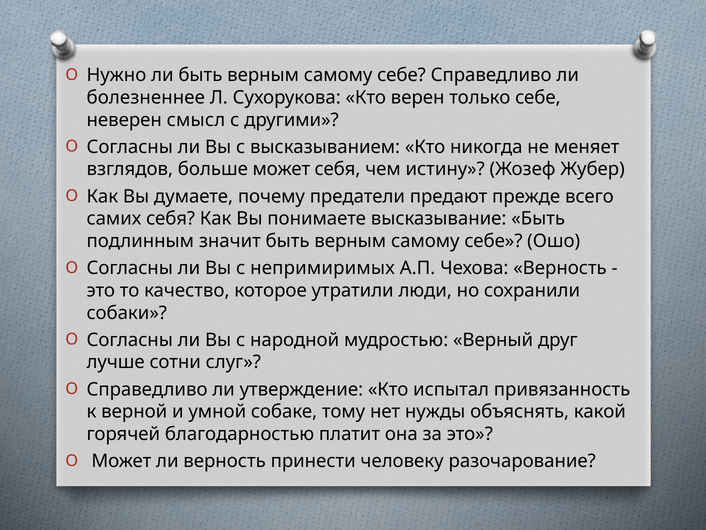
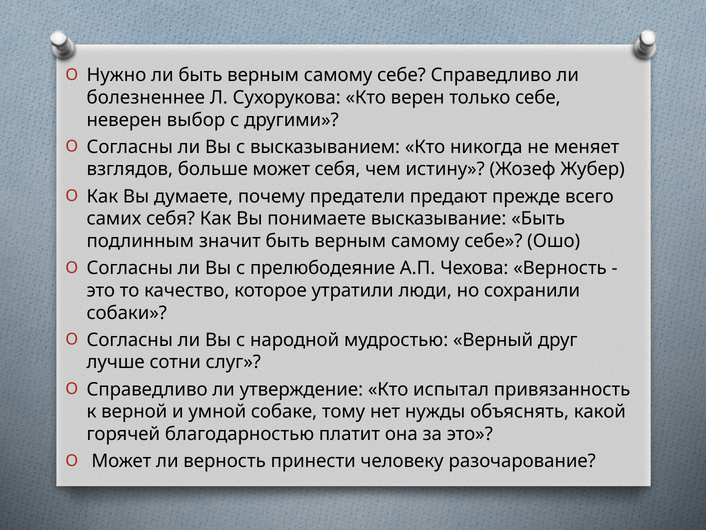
смысл: смысл -> выбор (196, 120)
непримиримых: непримиримых -> прелюбодеяние (323, 268)
